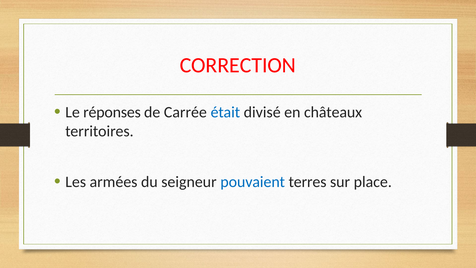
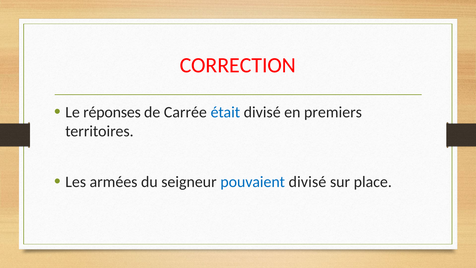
châteaux: châteaux -> premiers (333, 112)
pouvaient terres: terres -> divisé (307, 182)
